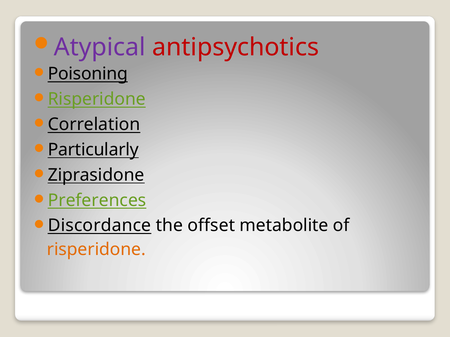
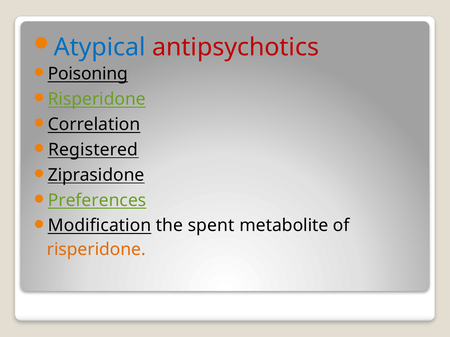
Atypical colour: purple -> blue (100, 47)
Particularly: Particularly -> Registered (93, 150)
Discordance: Discordance -> Modification (100, 226)
offset: offset -> spent (211, 226)
